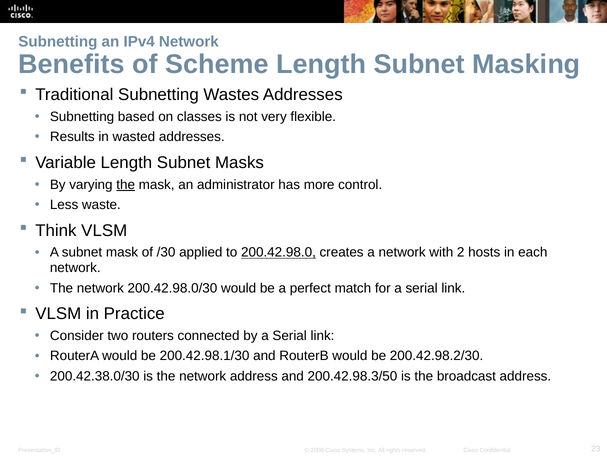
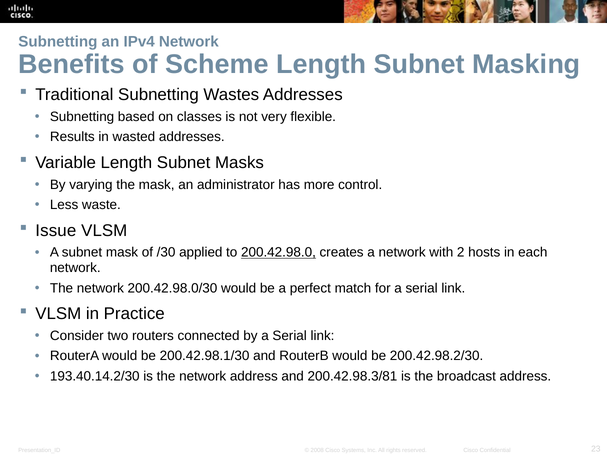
the underline: present -> none (126, 184)
Think: Think -> Issue (56, 230)
200.42.38.0/30: 200.42.38.0/30 -> 193.40.14.2/30 (95, 376)
200.42.98.3/50: 200.42.98.3/50 -> 200.42.98.3/81 (352, 376)
